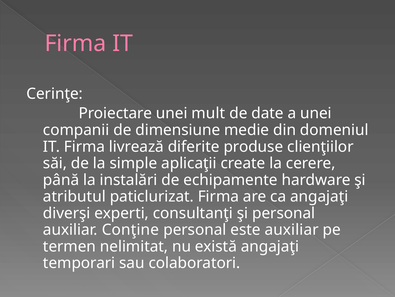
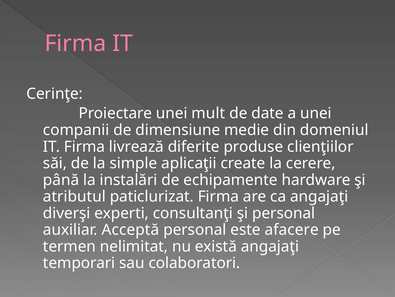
Conţine: Conţine -> Acceptă (130, 229)
este auxiliar: auxiliar -> afacere (292, 229)
